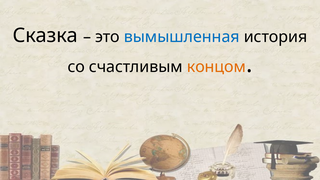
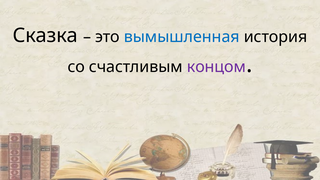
концом colour: orange -> purple (216, 67)
